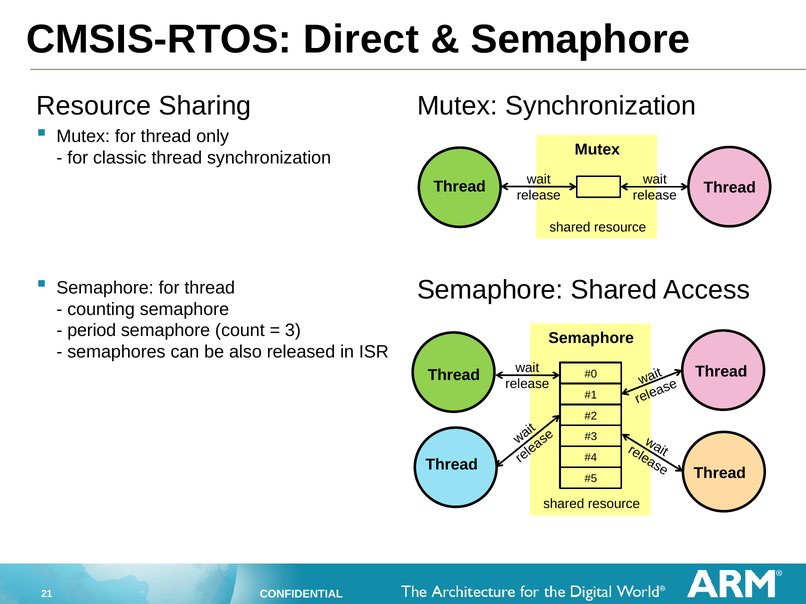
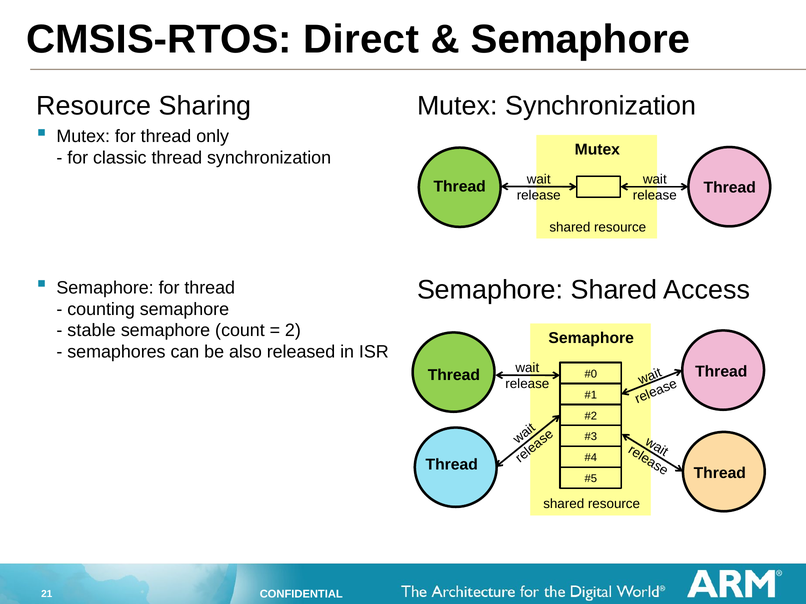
period: period -> stable (92, 331)
3: 3 -> 2 (293, 331)
